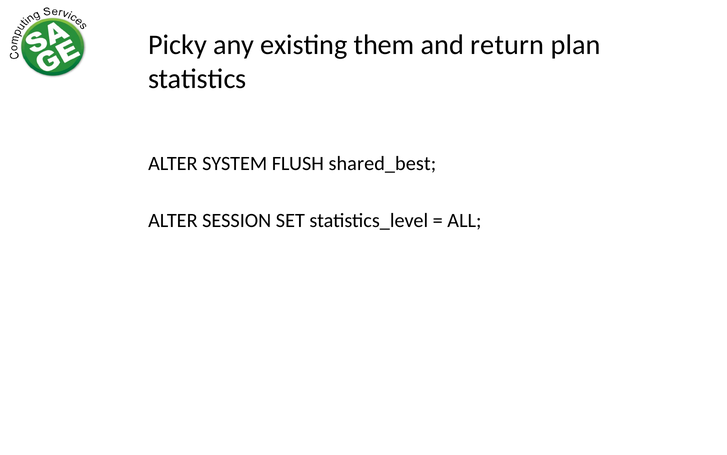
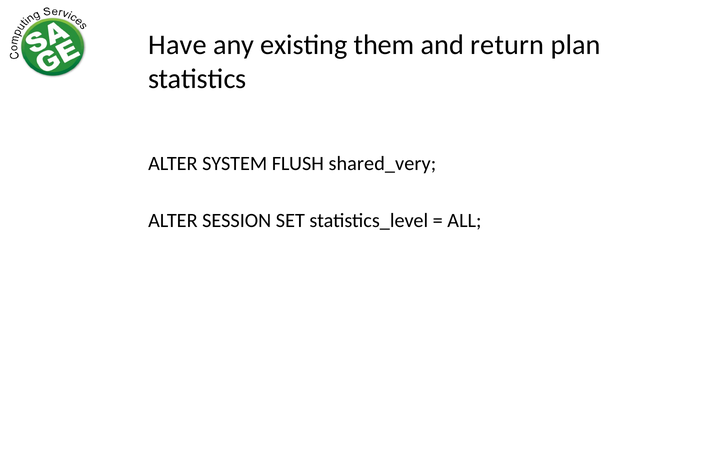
Picky: Picky -> Have (178, 45)
shared_best: shared_best -> shared_very (382, 163)
